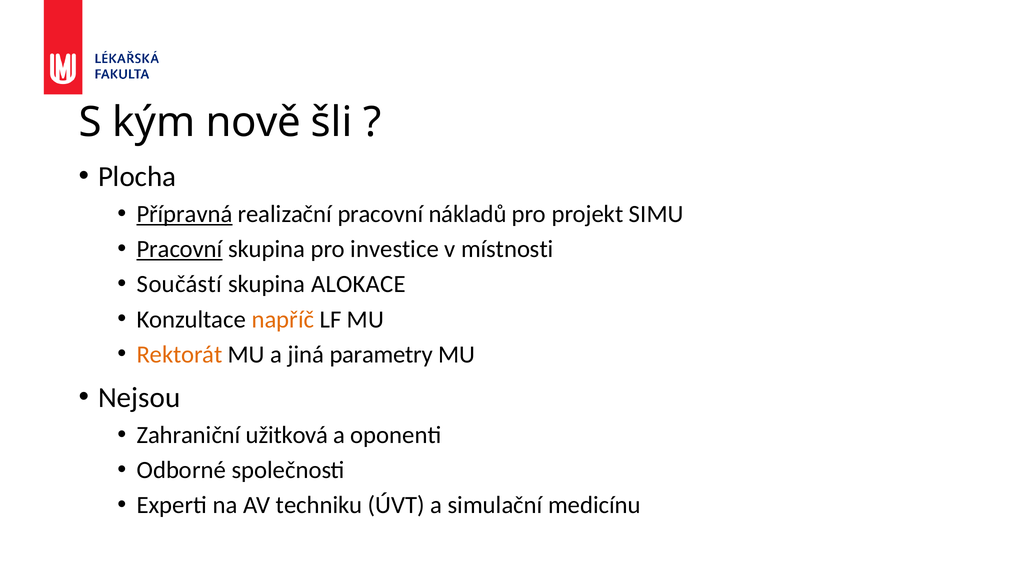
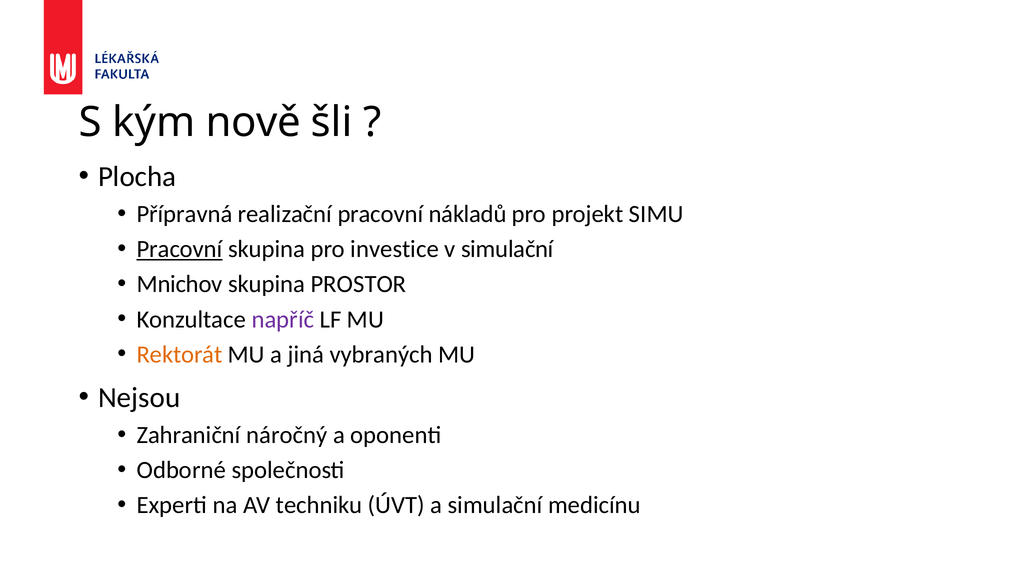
Přípravná underline: present -> none (185, 214)
v místnosti: místnosti -> simulační (507, 249)
Součástí: Součástí -> Mnichov (180, 284)
ALOKACE: ALOKACE -> PROSTOR (359, 284)
napříč colour: orange -> purple (283, 319)
parametry: parametry -> vybraných (381, 354)
užitková: užitková -> náročný (287, 435)
